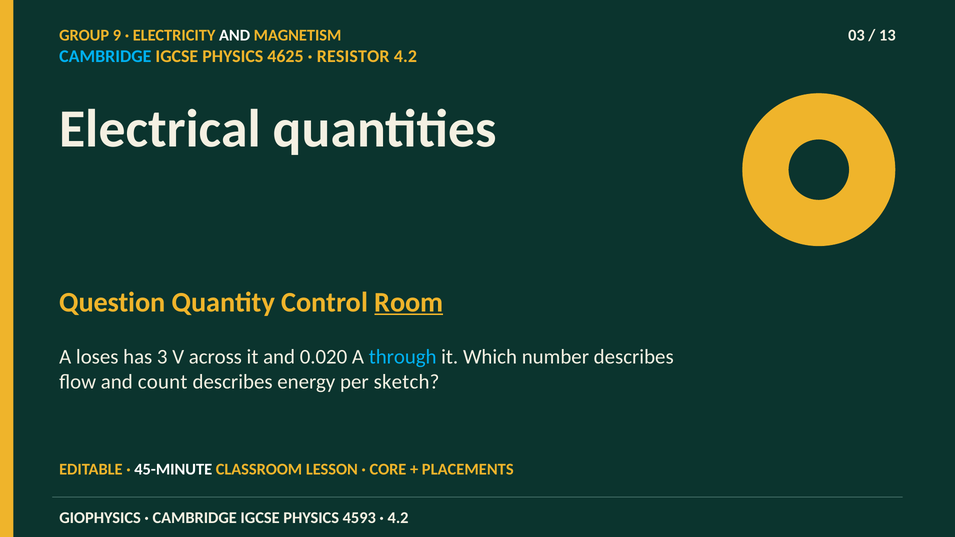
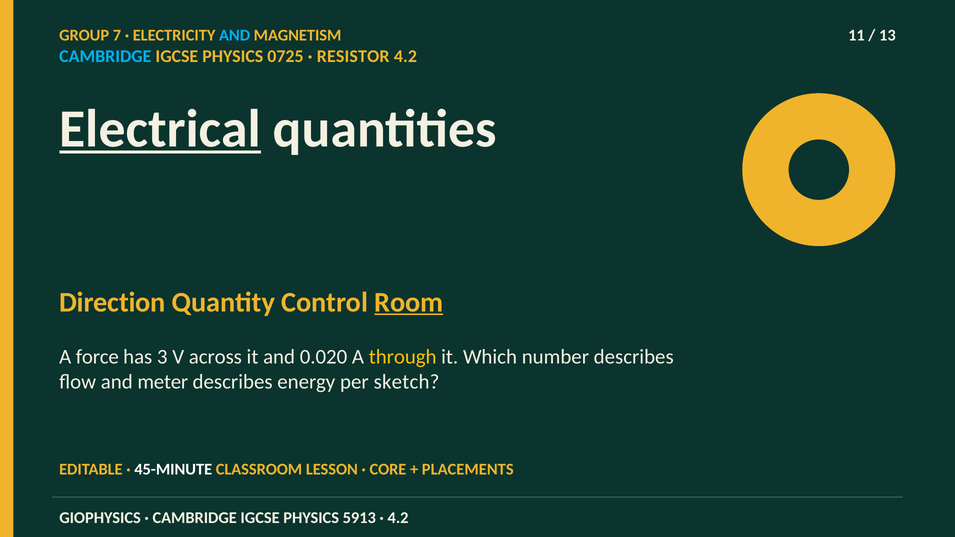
9: 9 -> 7 (117, 35)
AND colour: white -> light blue (235, 35)
03: 03 -> 11 (856, 35)
4625: 4625 -> 0725 (285, 57)
Electrical underline: none -> present (160, 129)
Question: Question -> Direction (112, 302)
loses: loses -> force (97, 357)
through colour: light blue -> yellow (403, 357)
count: count -> meter (163, 382)
4593: 4593 -> 5913 (359, 518)
